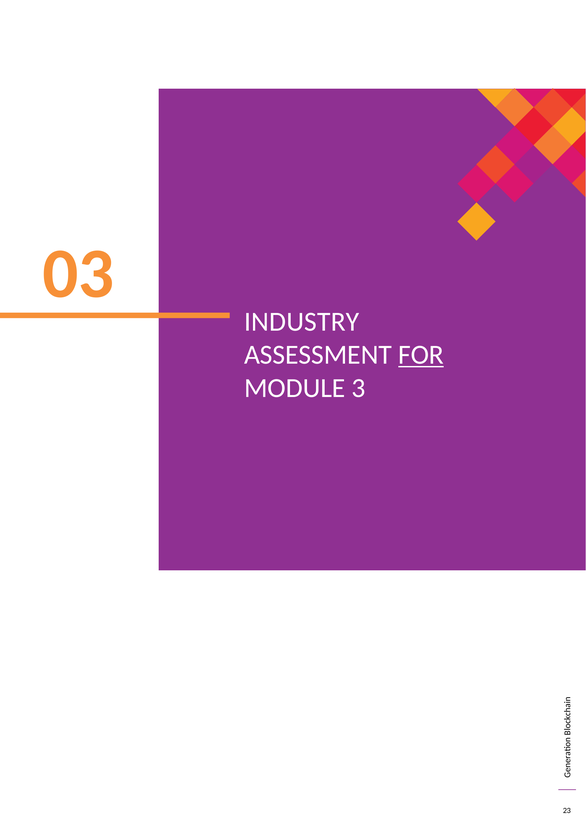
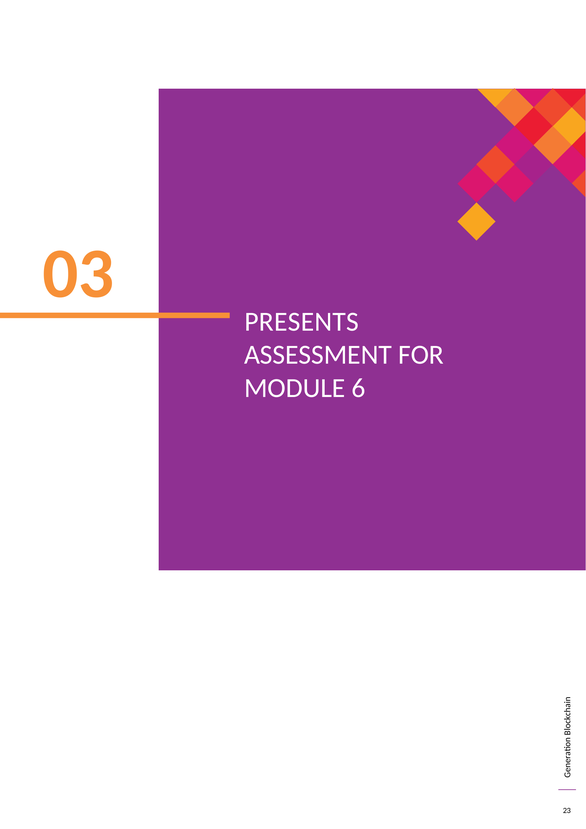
INDUSTRY: INDUSTRY -> PRESENTS (302, 322)
FOR underline: present -> none (421, 355)
3: 3 -> 6 (359, 388)
